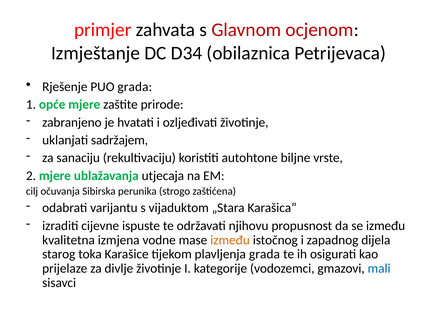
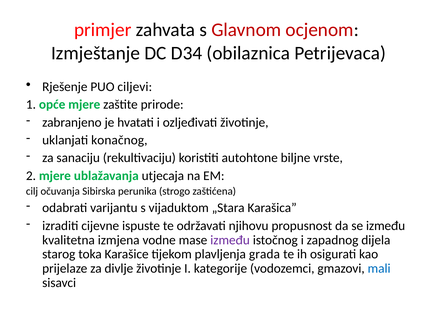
PUO grada: grada -> ciljevi (135, 87)
sadržajem: sadržajem -> konačnog (119, 140)
između colour: orange -> purple (230, 240)
